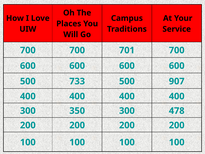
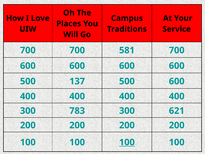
701: 701 -> 581 (127, 50)
733: 733 -> 137 (77, 81)
500 907: 907 -> 600 (177, 81)
350: 350 -> 783 (77, 111)
478: 478 -> 621 (177, 111)
100 underline: none -> present (127, 142)
